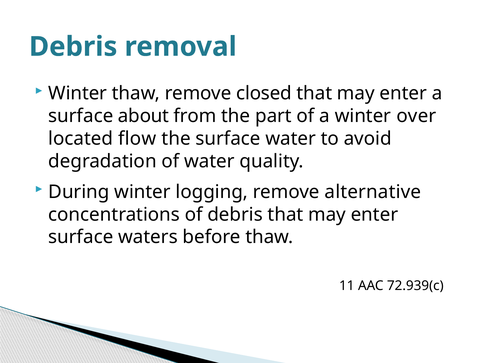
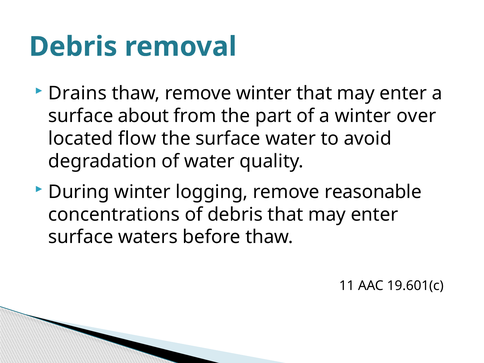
Winter: Winter -> Drains (78, 93)
remove closed: closed -> winter (264, 93)
alternative: alternative -> reasonable (373, 192)
72.939(c: 72.939(c -> 19.601(c (415, 286)
